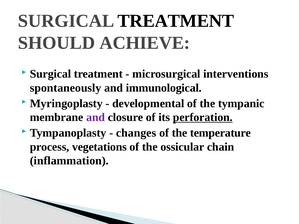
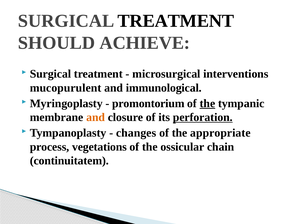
spontaneously: spontaneously -> mucopurulent (66, 88)
developmental: developmental -> promontorium (148, 104)
the underline: none -> present (207, 104)
and colour: purple -> orange (96, 117)
temperature: temperature -> appropriate (220, 133)
inflammation: inflammation -> continuitatem (69, 161)
